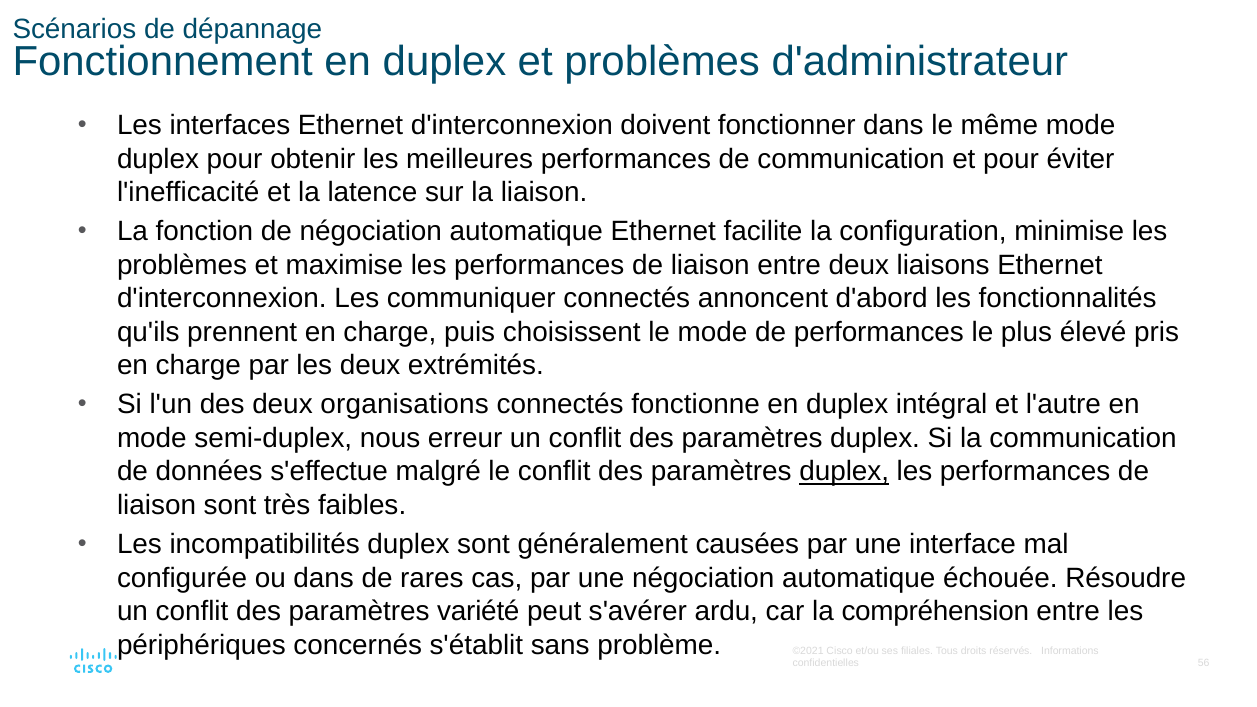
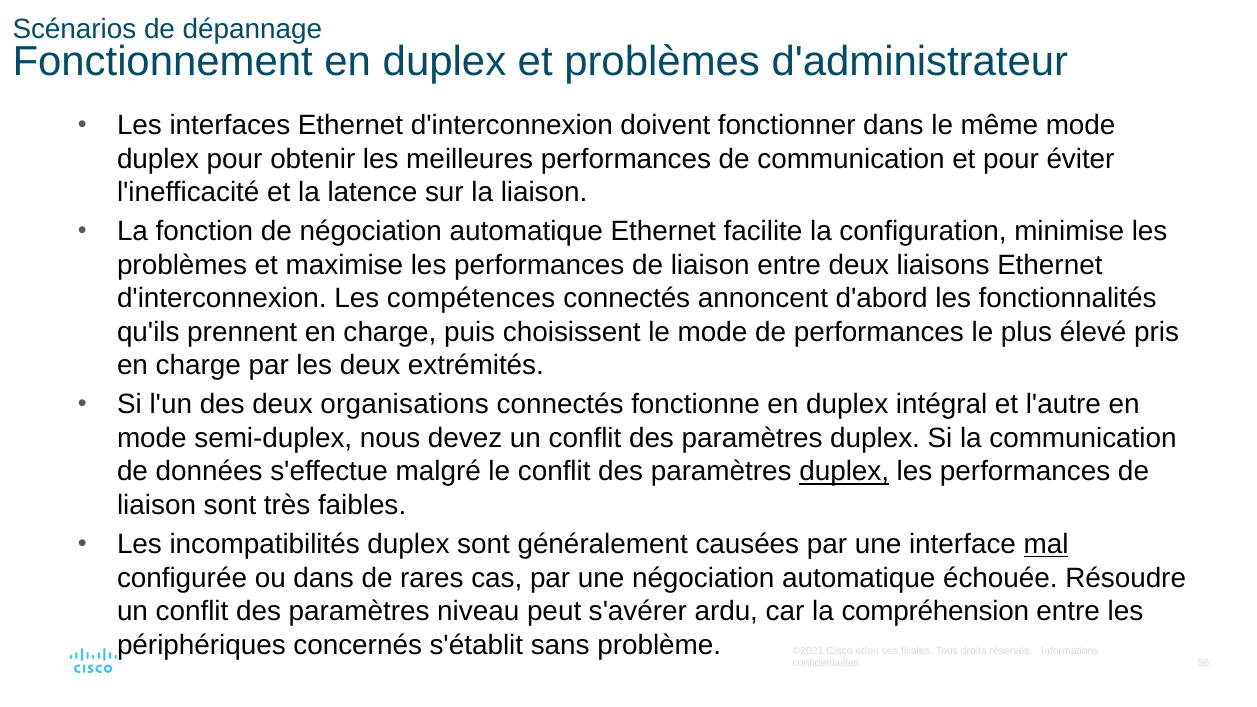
communiquer: communiquer -> compétences (471, 299)
erreur: erreur -> devez (465, 438)
mal underline: none -> present (1046, 544)
variété: variété -> niveau (478, 611)
